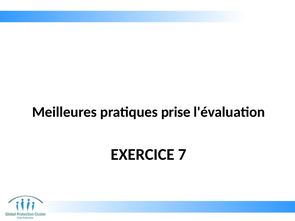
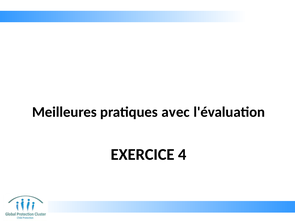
prise: prise -> avec (176, 112)
7: 7 -> 4 (182, 155)
